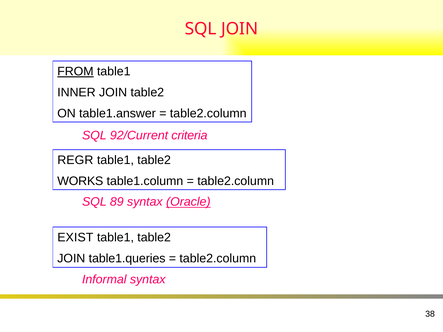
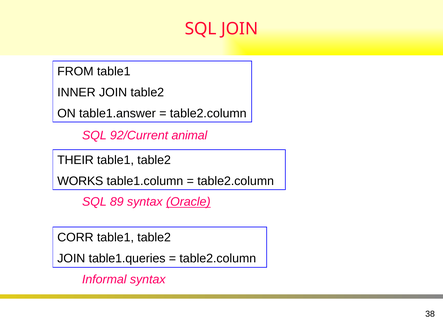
FROM underline: present -> none (75, 72)
criteria: criteria -> animal (189, 136)
REGR: REGR -> THEIR (75, 160)
EXIST: EXIST -> CORR (75, 238)
